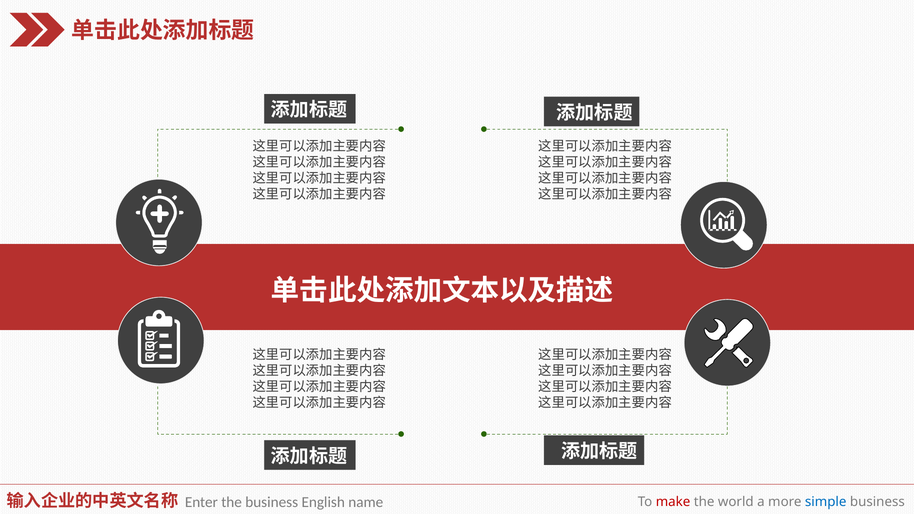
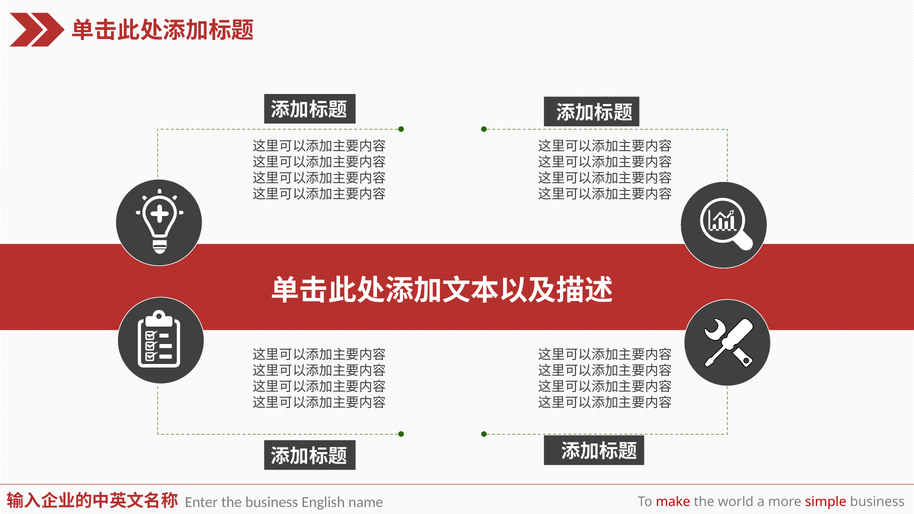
simple colour: blue -> red (826, 502)
